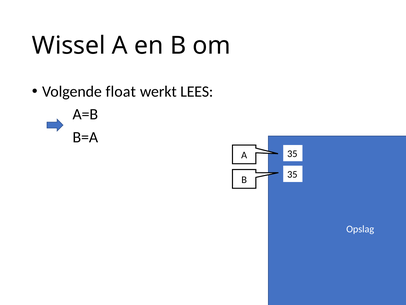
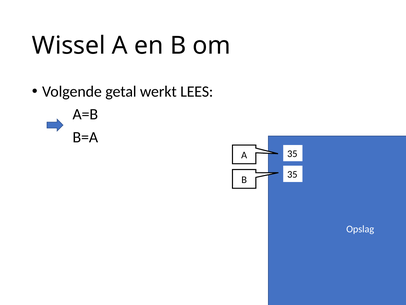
float: float -> getal (121, 92)
